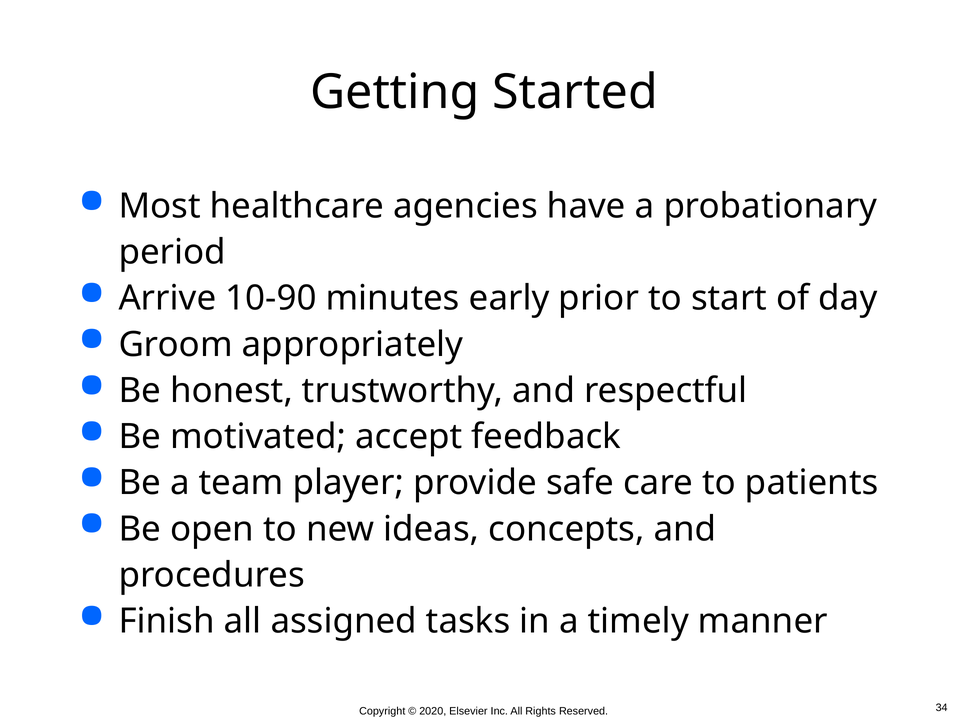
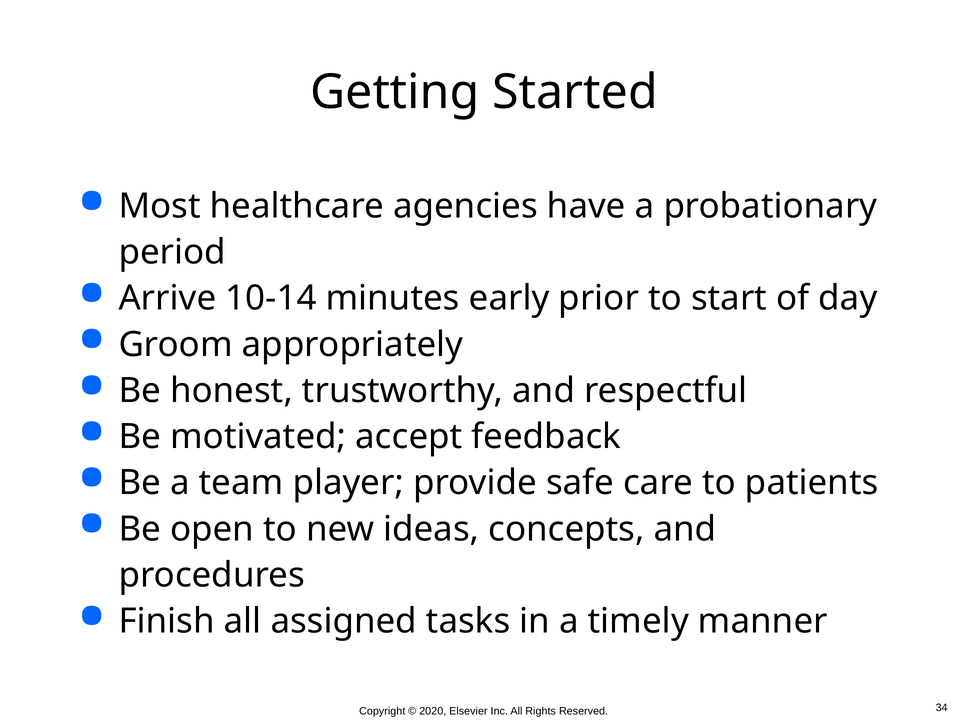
10-90: 10-90 -> 10-14 (271, 298)
